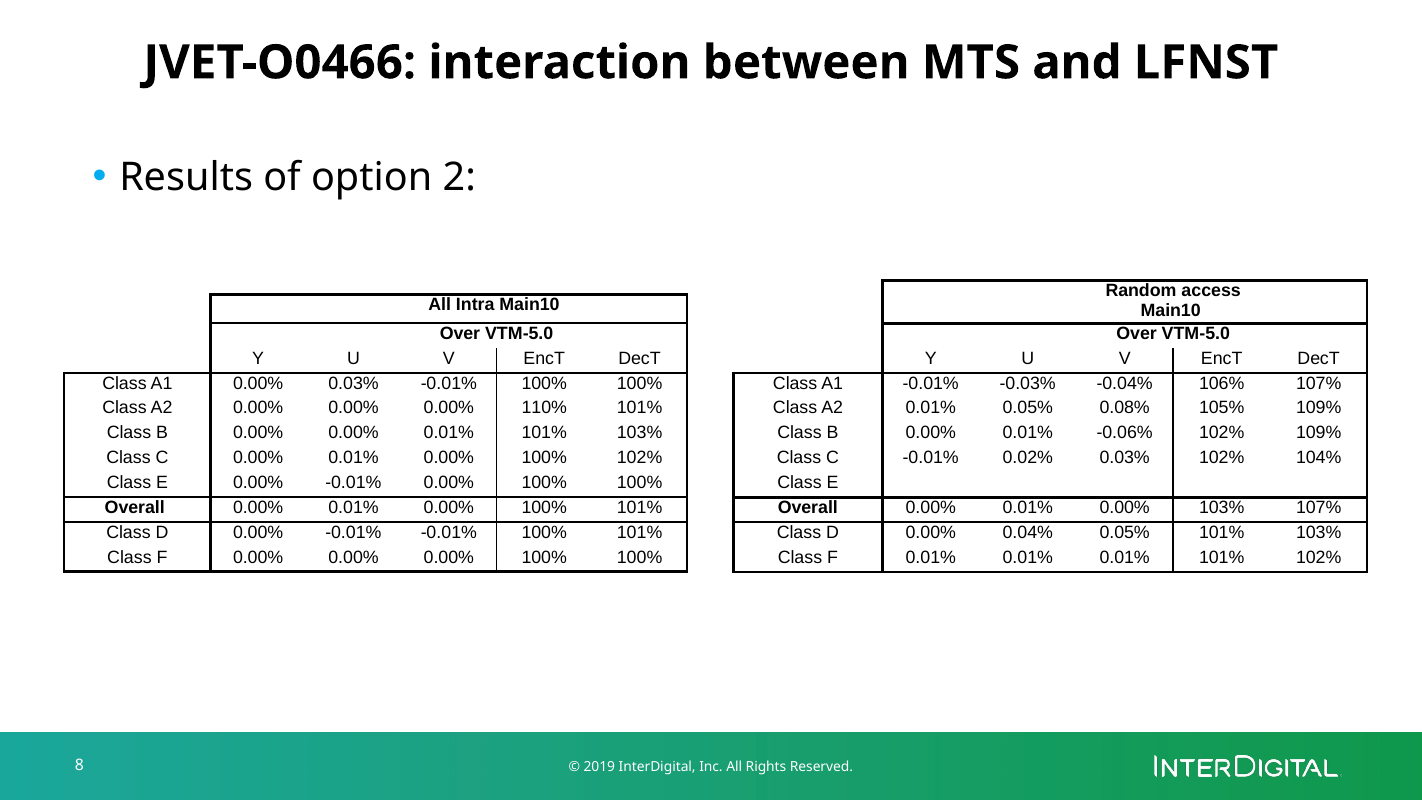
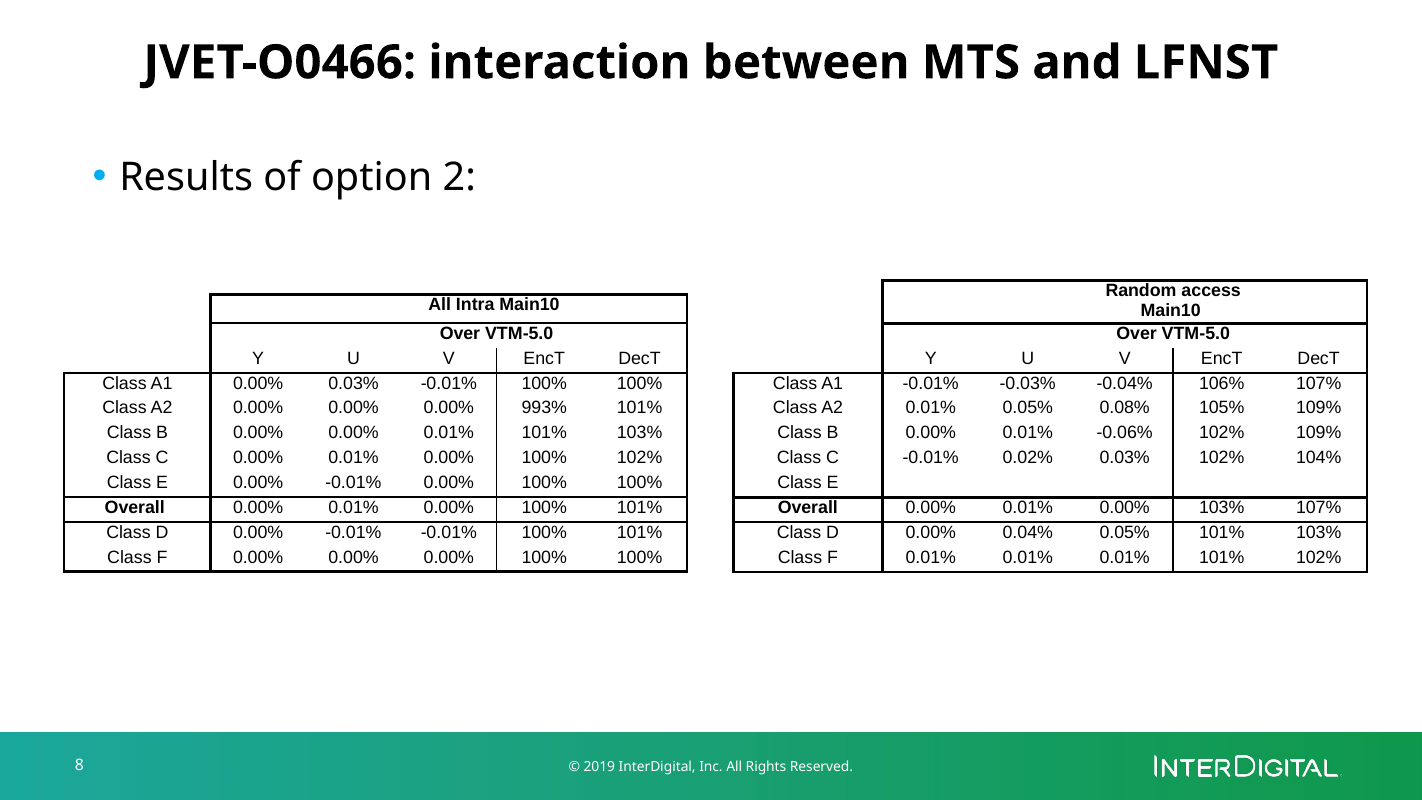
110%: 110% -> 993% (544, 408)
